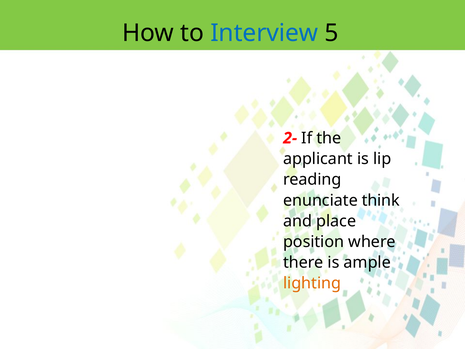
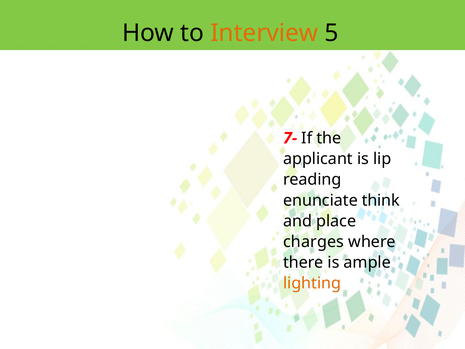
Interview colour: blue -> orange (264, 33)
2-: 2- -> 7- (290, 138)
position: position -> charges (314, 242)
